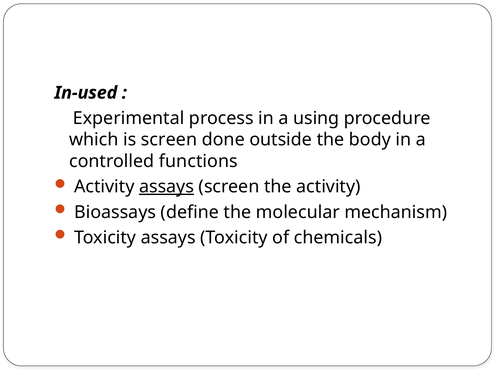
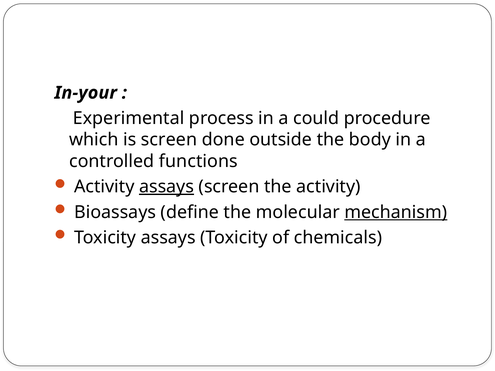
In-used: In-used -> In-your (86, 93)
using: using -> could (316, 118)
mechanism underline: none -> present (396, 212)
